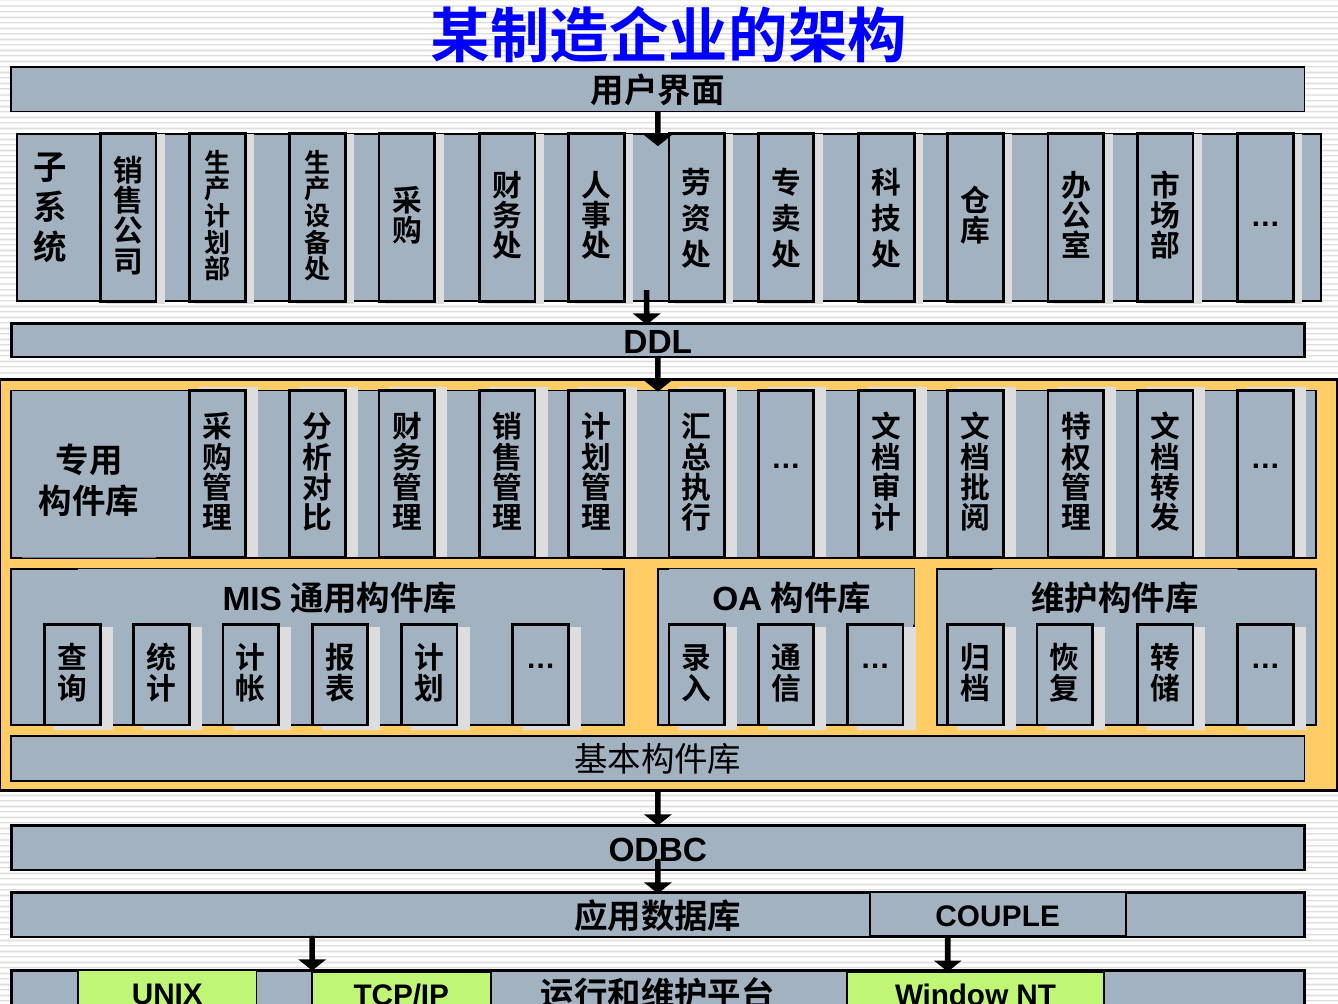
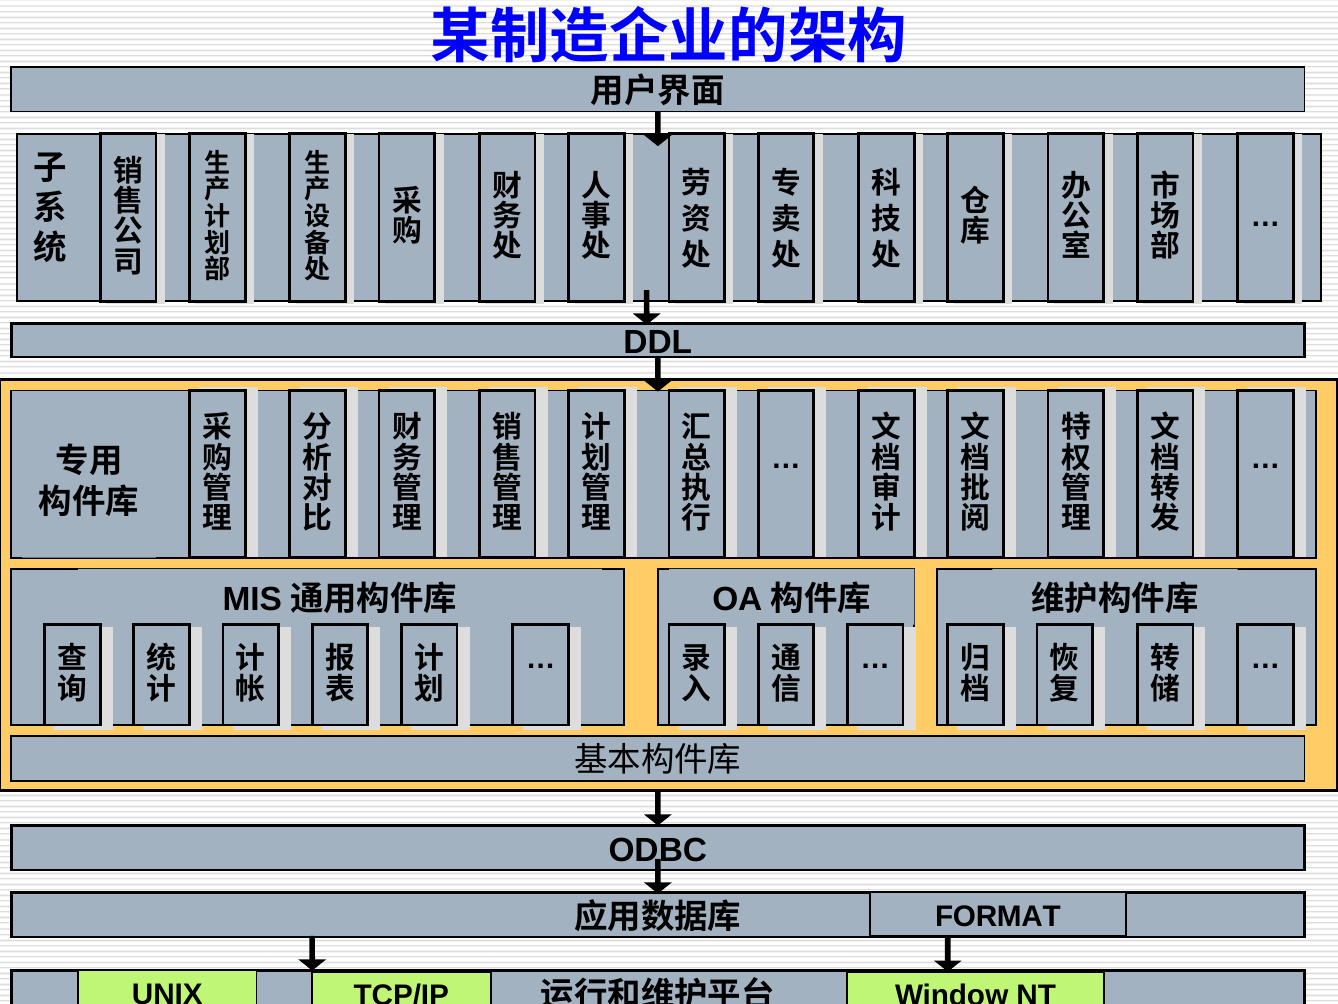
COUPLE: COUPLE -> FORMAT (998, 916)
